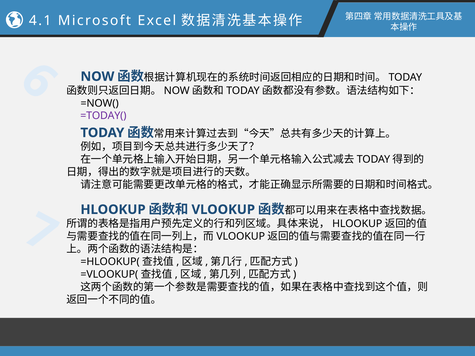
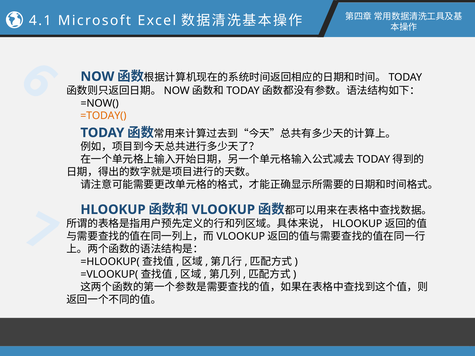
=TODAY( colour: purple -> orange (103, 116)
